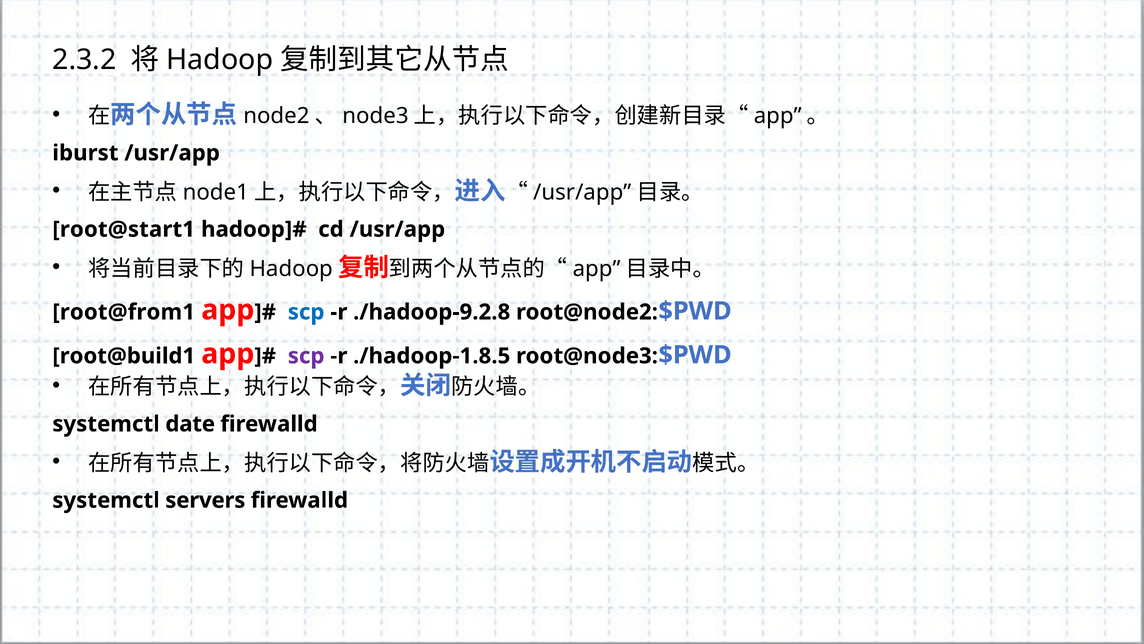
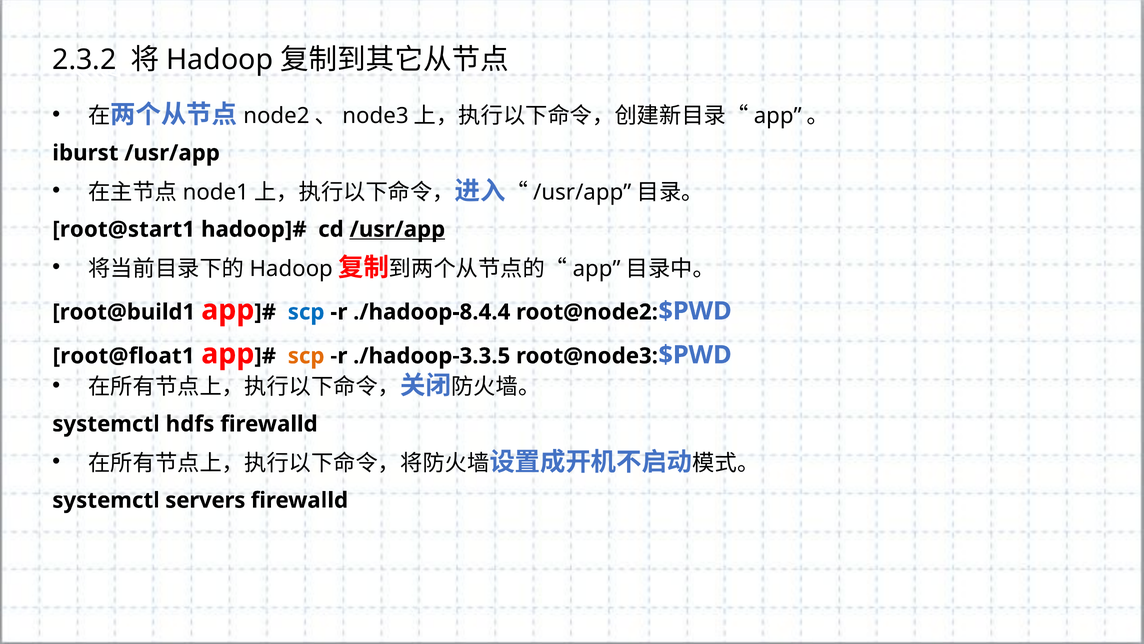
/usr/app underline: none -> present (397, 229)
root@from1: root@from1 -> root@build1 (124, 312)
./hadoop-9.2.8: ./hadoop-9.2.8 -> ./hadoop-8.4.4 (432, 312)
root@build1: root@build1 -> root@float1 (124, 356)
scp colour: purple -> orange (306, 356)
./hadoop-1.8.5: ./hadoop-1.8.5 -> ./hadoop-3.3.5 (432, 356)
date: date -> hdfs (190, 424)
